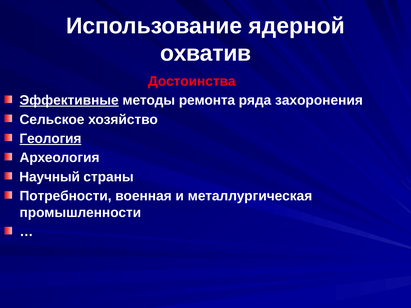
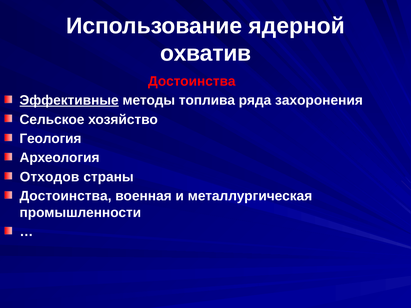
ремонта: ремонта -> топлива (207, 100)
Геология underline: present -> none (50, 139)
Научный: Научный -> Отходов (49, 177)
Потребности: Потребности -> Достоинства (65, 196)
